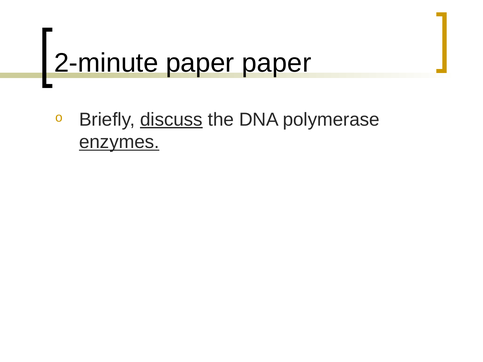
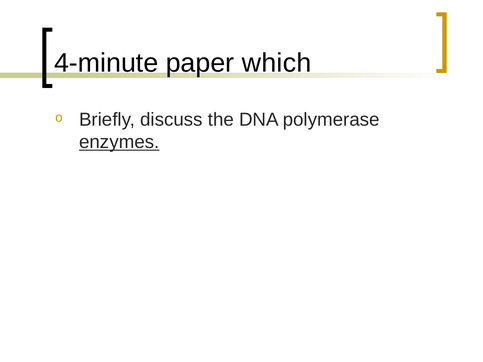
2-minute: 2-minute -> 4-minute (106, 63)
paper paper: paper -> which (277, 63)
discuss underline: present -> none (171, 120)
